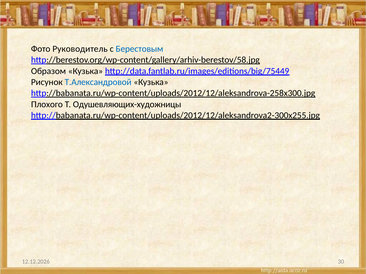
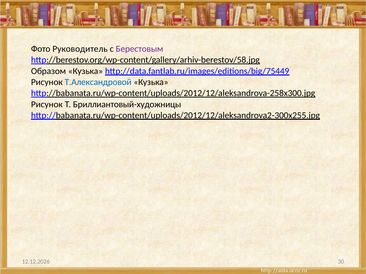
Берестовым colour: blue -> purple (139, 49)
Плохого: Плохого -> Рисунок (47, 105)
Одушевляющих-художницы: Одушевляющих-художницы -> Бриллиантовый-художницы (127, 105)
